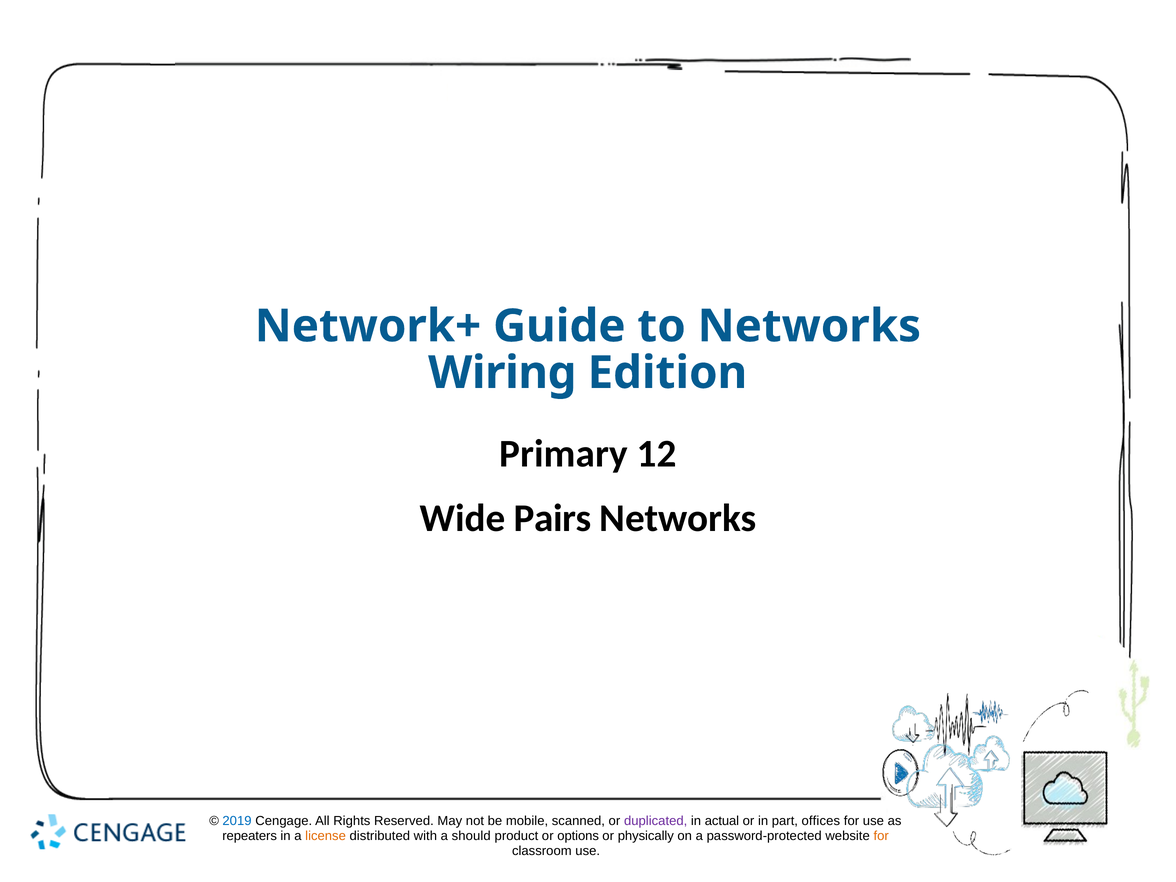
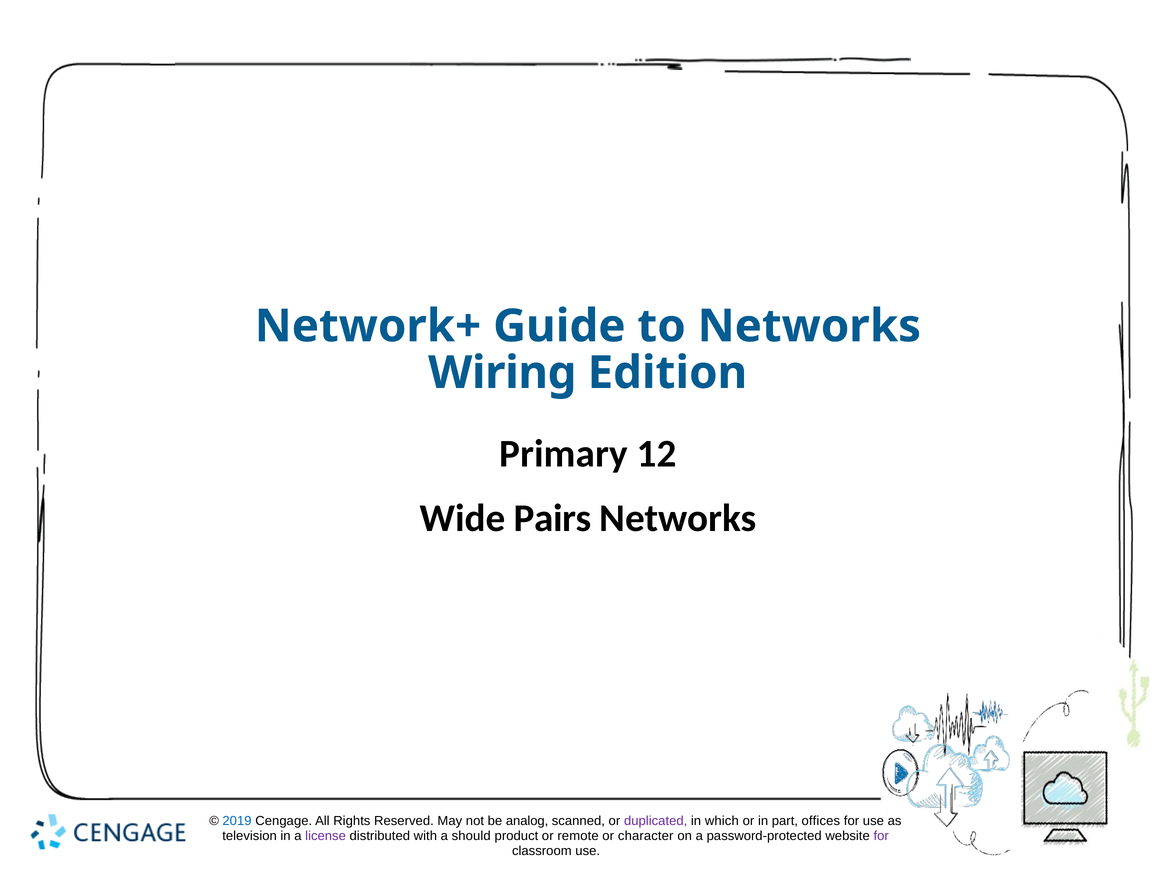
mobile: mobile -> analog (527, 821)
actual: actual -> which (722, 821)
repeaters: repeaters -> television (250, 836)
license colour: orange -> purple (326, 836)
options: options -> remote (578, 836)
physically: physically -> character (646, 836)
for colour: orange -> purple (881, 836)
